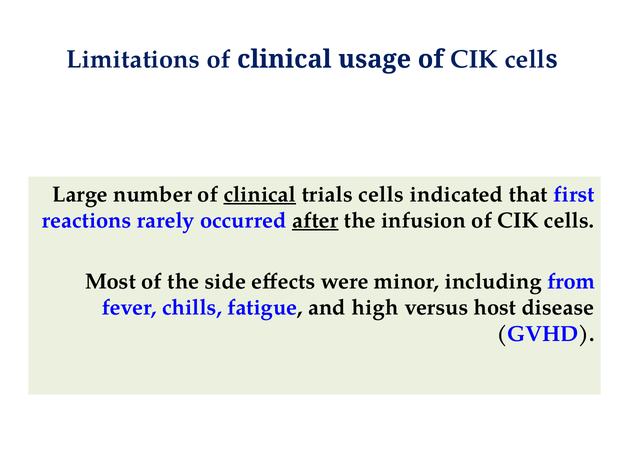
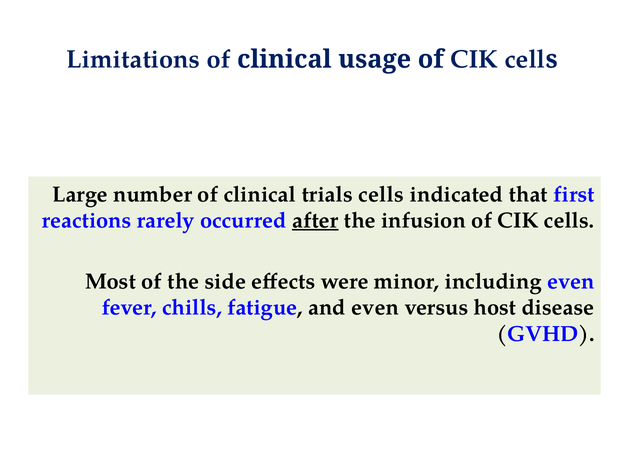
clinical underline: present -> none (260, 194)
including from: from -> even (571, 281)
and high: high -> even (375, 308)
